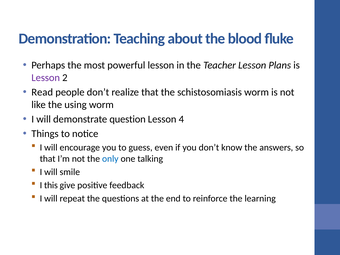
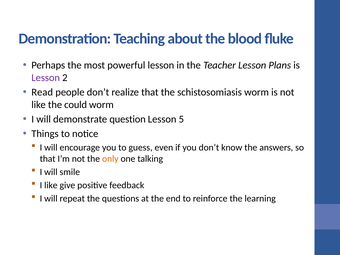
using: using -> could (76, 105)
4: 4 -> 5 (181, 119)
only colour: blue -> orange (110, 159)
I this: this -> like (51, 185)
